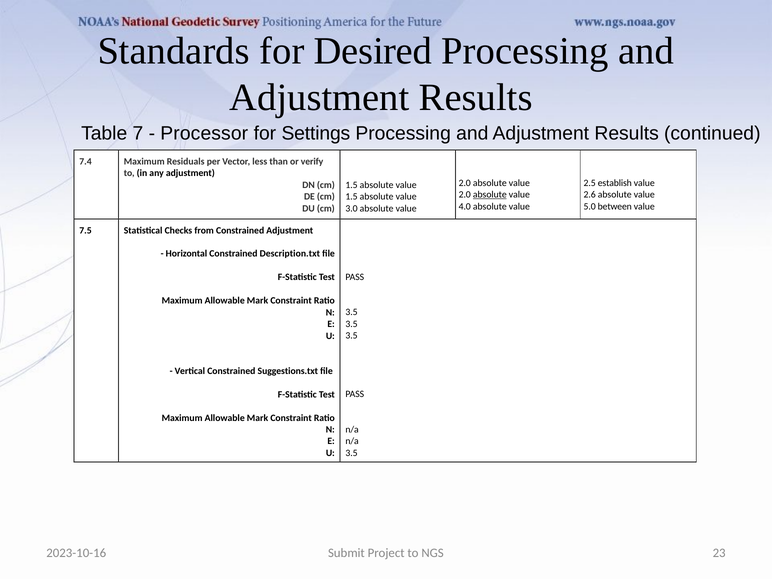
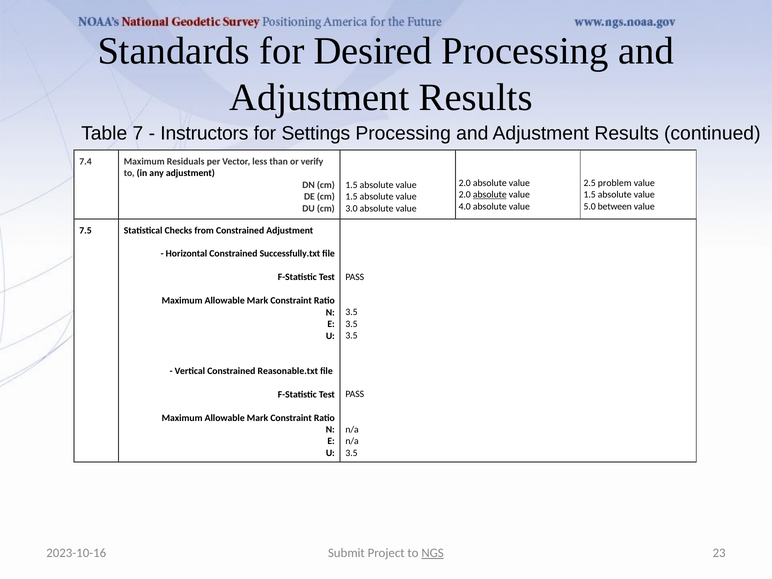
Processor: Processor -> Instructors (204, 133)
establish: establish -> problem (615, 183)
2.6: 2.6 -> 1.5 (590, 195)
Description.txt: Description.txt -> Successfully.txt (290, 254)
Suggestions.txt: Suggestions.txt -> Reasonable.txt (288, 371)
NGS underline: none -> present (433, 553)
